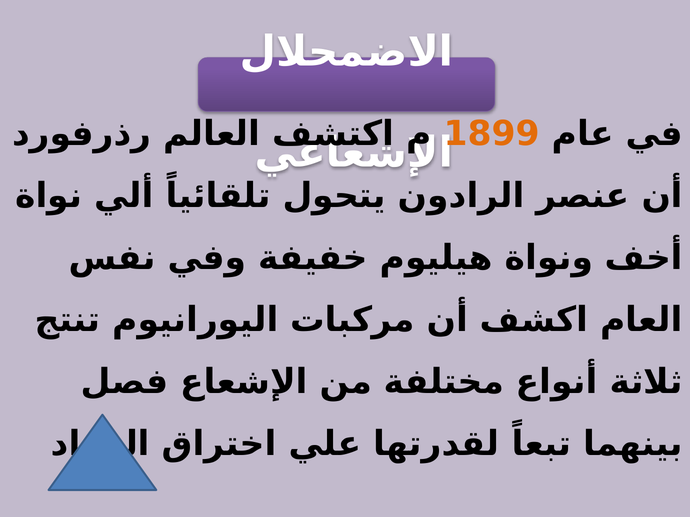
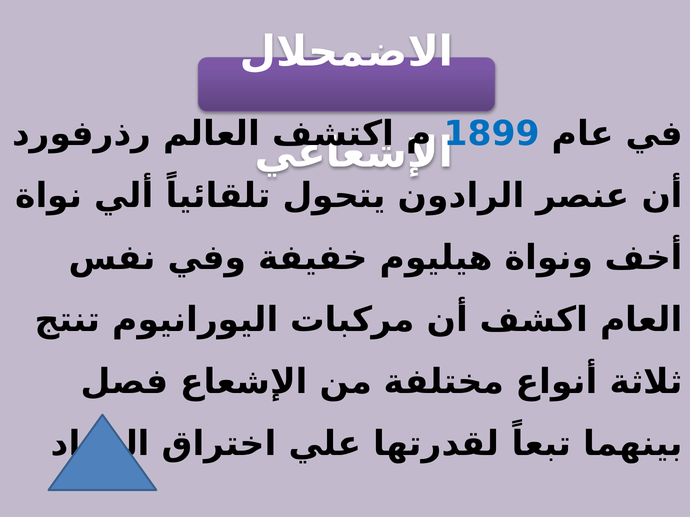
1899 colour: orange -> blue (492, 134)
